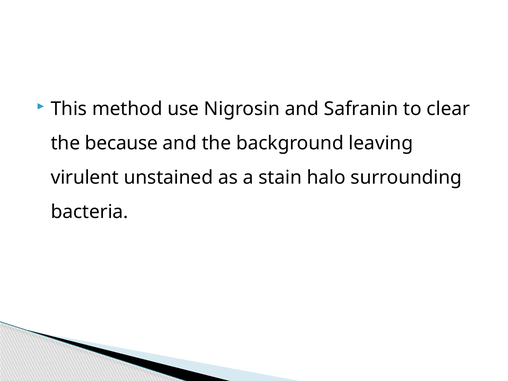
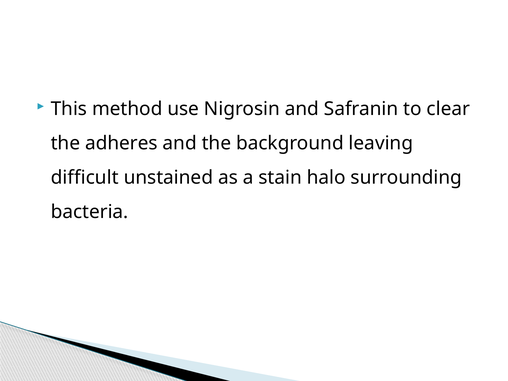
because: because -> adheres (121, 143)
virulent: virulent -> difficult (85, 178)
